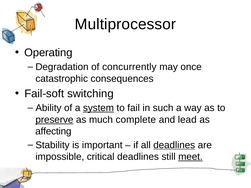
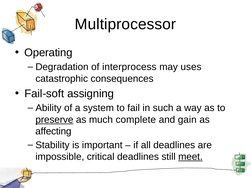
concurrently: concurrently -> interprocess (129, 67)
once: once -> uses (191, 67)
switching: switching -> assigning (91, 94)
system underline: present -> none (98, 108)
lead: lead -> gain (187, 120)
deadlines underline: present -> none (174, 145)
